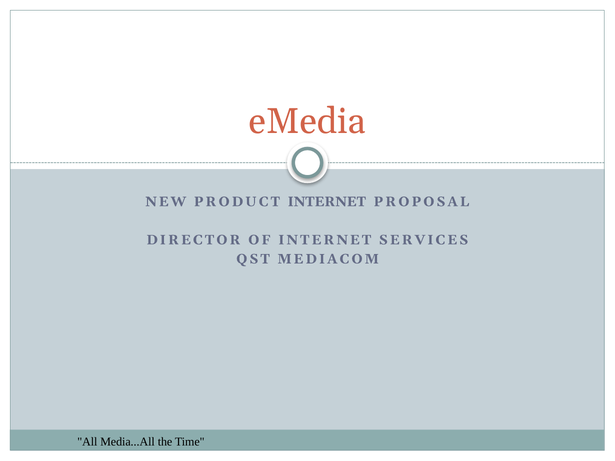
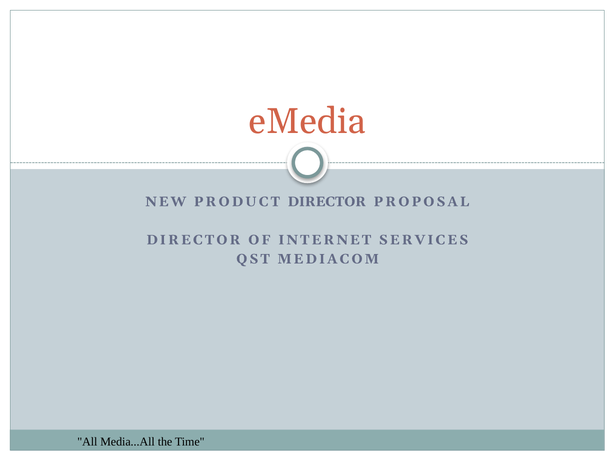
PRODUCT INTERNET: INTERNET -> DIRECTOR (327, 202)
